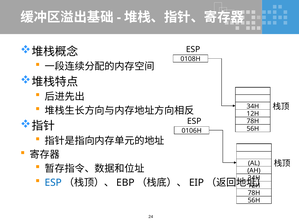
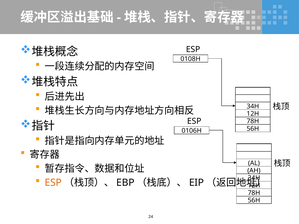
ESP colour: blue -> orange (53, 183)
